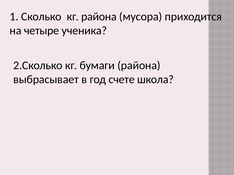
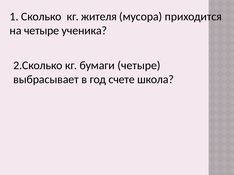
кг района: района -> жителя (99, 17)
бумаги района: района -> четыре (139, 66)
